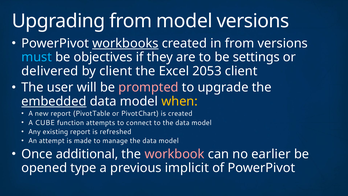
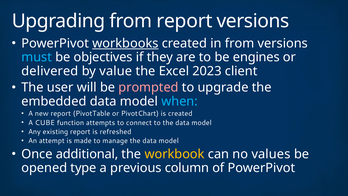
from model: model -> report (184, 21)
settings: settings -> engines (256, 57)
by client: client -> value (116, 71)
2053: 2053 -> 2023 (207, 71)
embedded underline: present -> none (54, 101)
when colour: yellow -> light blue (180, 101)
workbook colour: pink -> yellow (175, 154)
earlier: earlier -> values (271, 154)
implicit: implicit -> column (187, 168)
